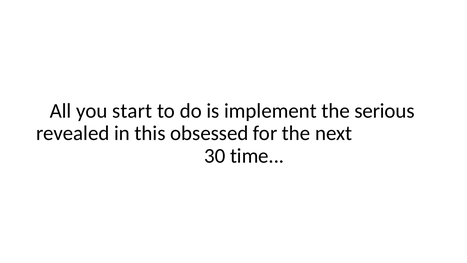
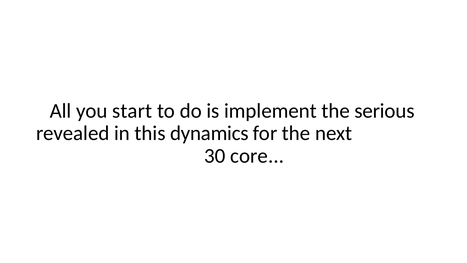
obsessed: obsessed -> dynamics (209, 133)
time: time -> core (257, 156)
